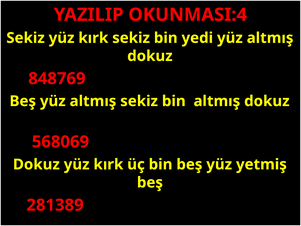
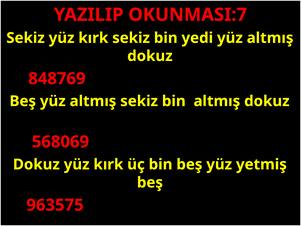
OKUNMASI:4: OKUNMASI:4 -> OKUNMASI:7 (188, 15)
281389: 281389 -> 963575 (55, 205)
